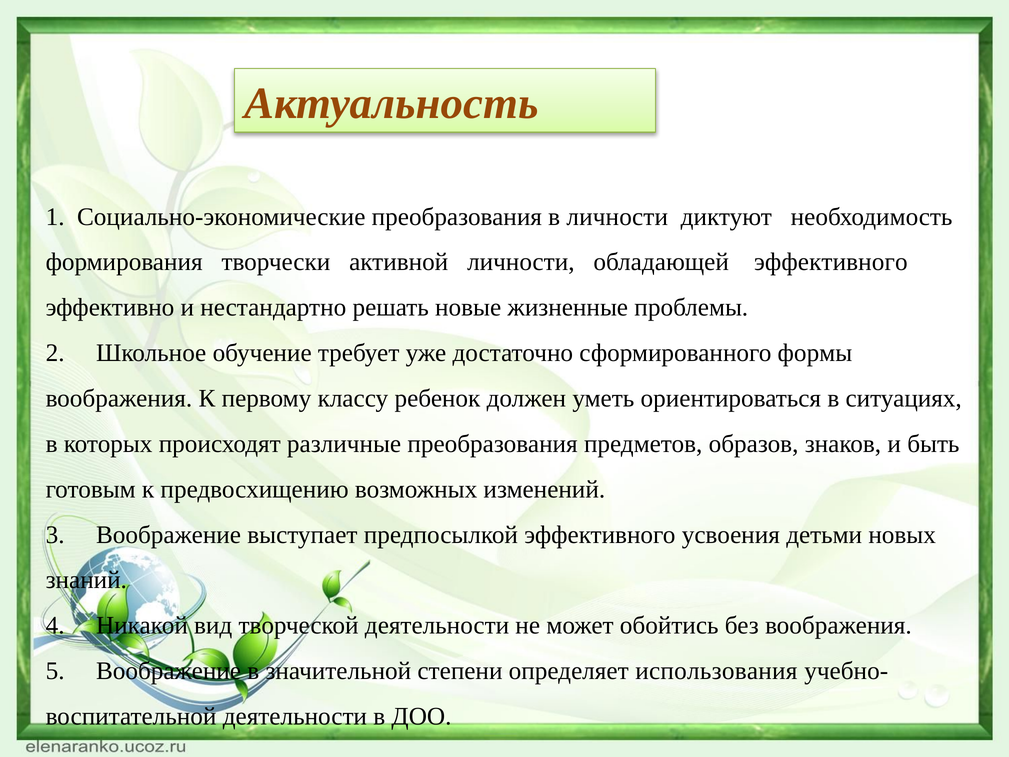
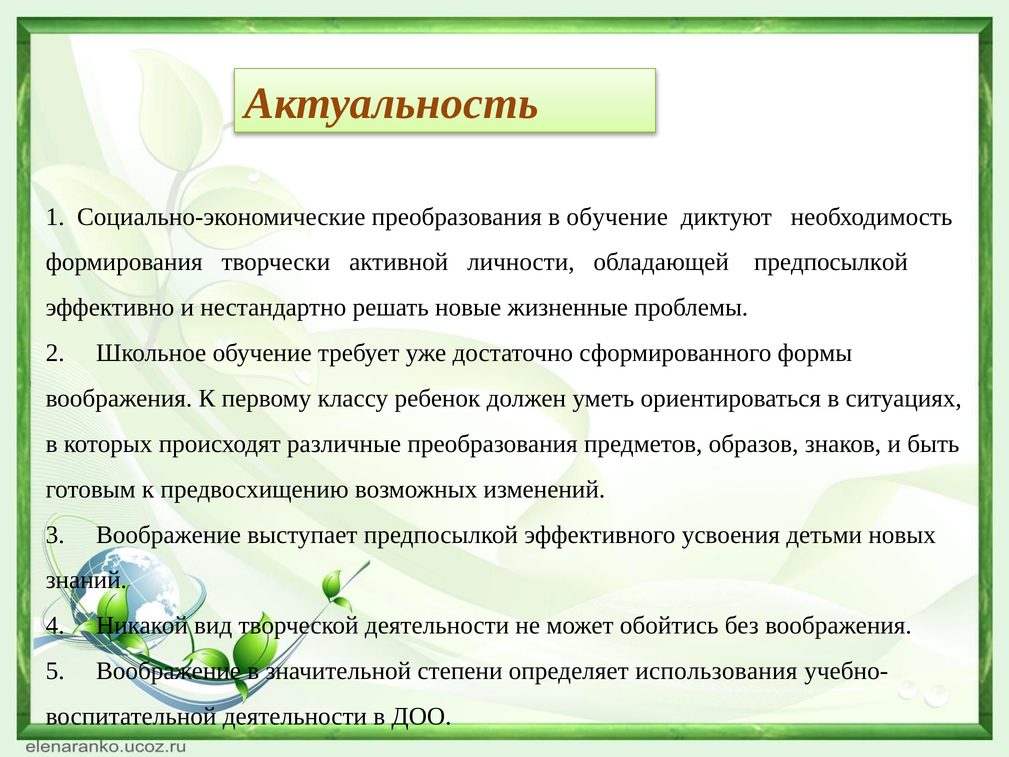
в личности: личности -> обучение (617, 217)
обладающей эффективного: эффективного -> предпосылкой (831, 262)
